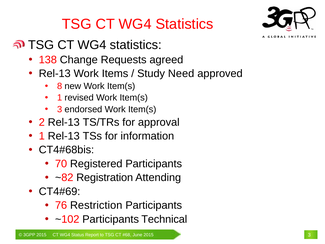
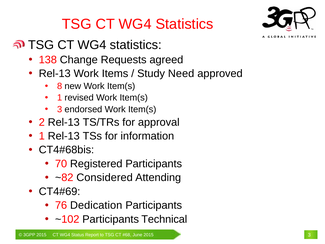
Registration: Registration -> Considered (105, 177)
Restriction: Restriction -> Dedication (96, 205)
